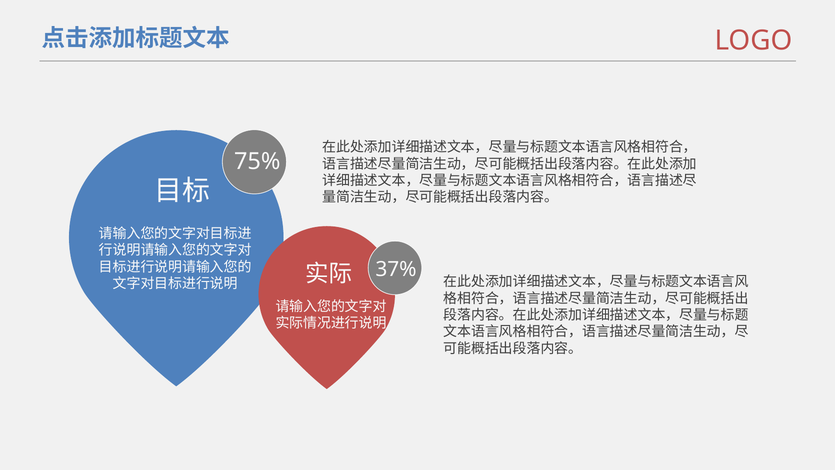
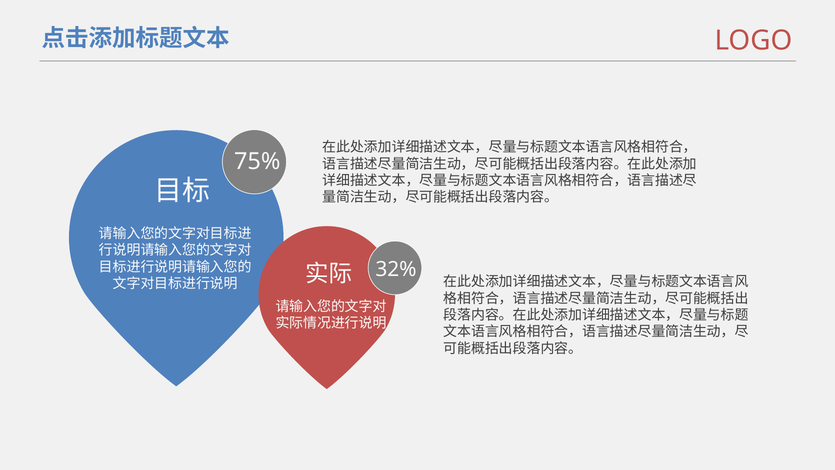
37%: 37% -> 32% (396, 269)
